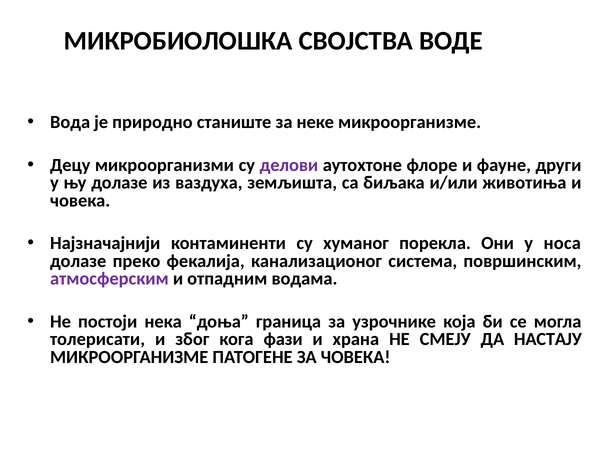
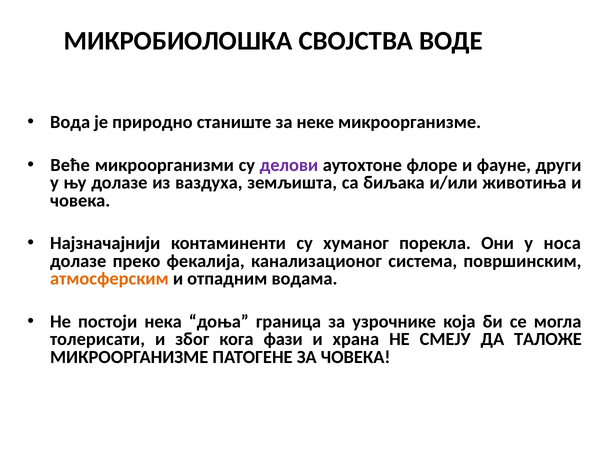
Децу: Децу -> Веће (70, 165)
атмосферским colour: purple -> orange (109, 279)
НАСТАЈУ: НАСТАЈУ -> ТАЛОЖЕ (548, 339)
